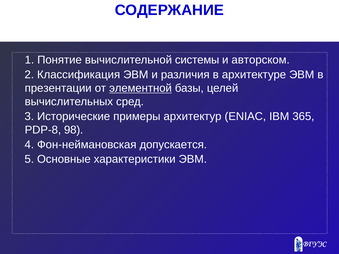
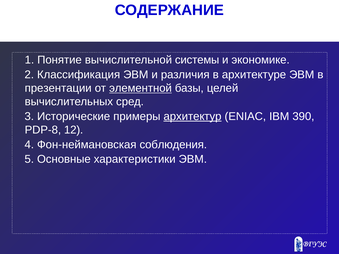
авторском: авторском -> экономике (261, 60)
архитектур underline: none -> present (192, 116)
365: 365 -> 390 (303, 116)
98: 98 -> 12 (74, 130)
допускается: допускается -> соблюдения (173, 145)
